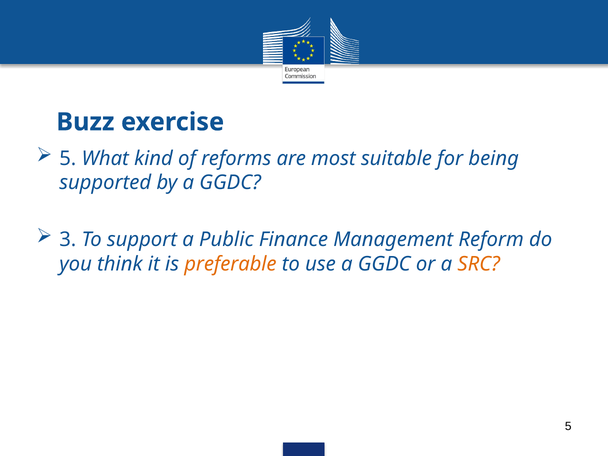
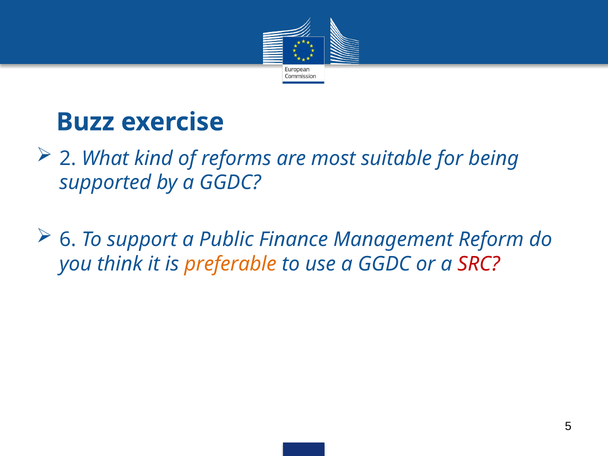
5: 5 -> 2 (68, 158)
3: 3 -> 6 (68, 240)
SRC colour: orange -> red (479, 264)
